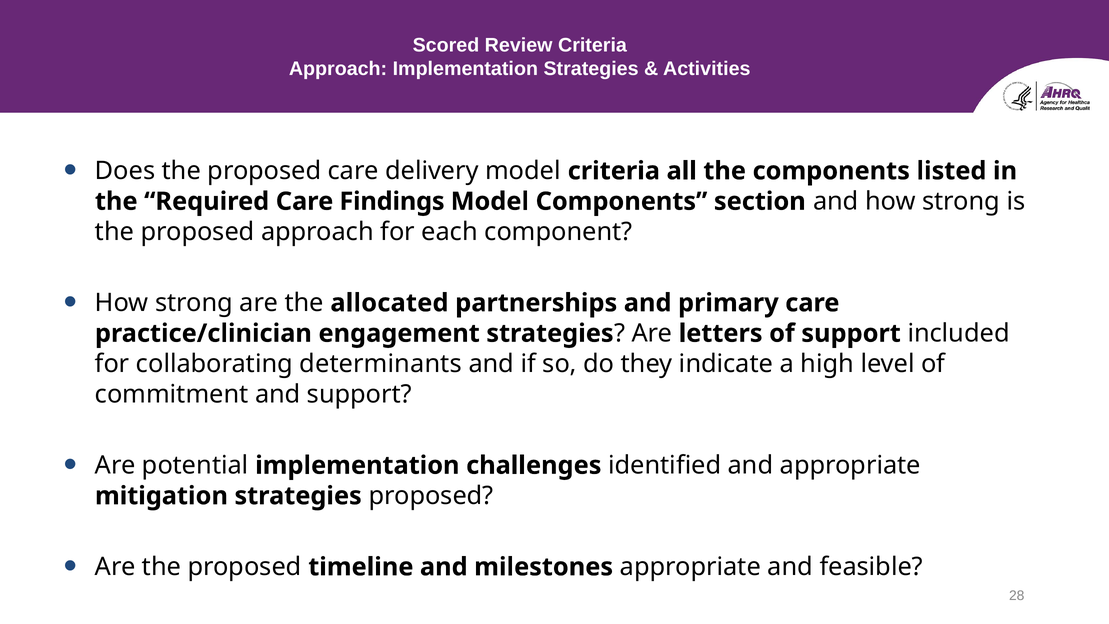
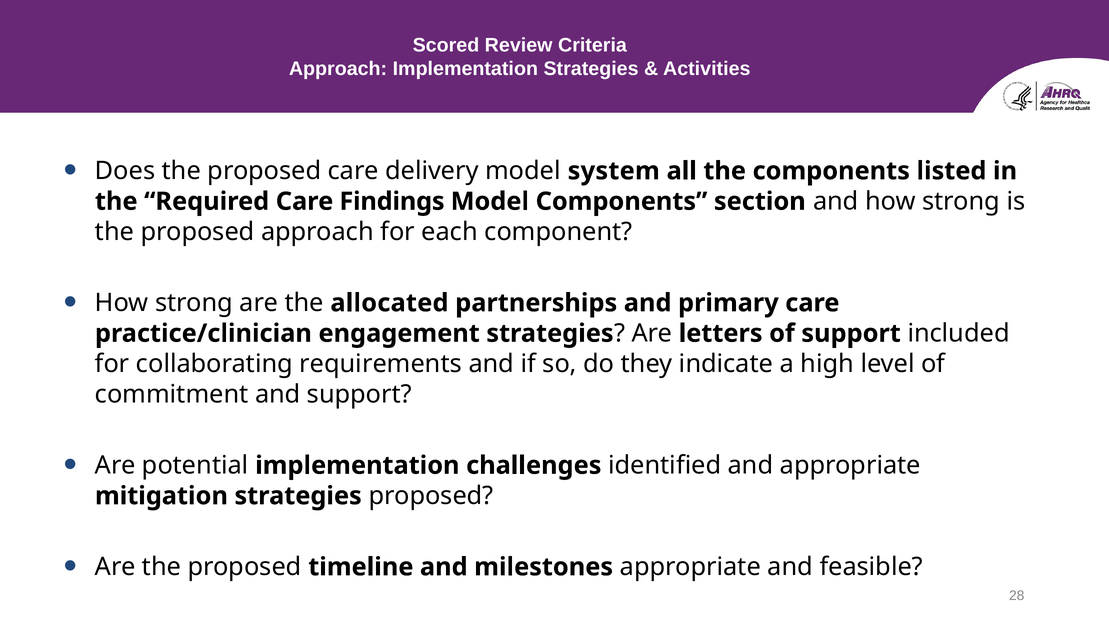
model criteria: criteria -> system (614, 171)
determinants: determinants -> requirements (381, 364)
